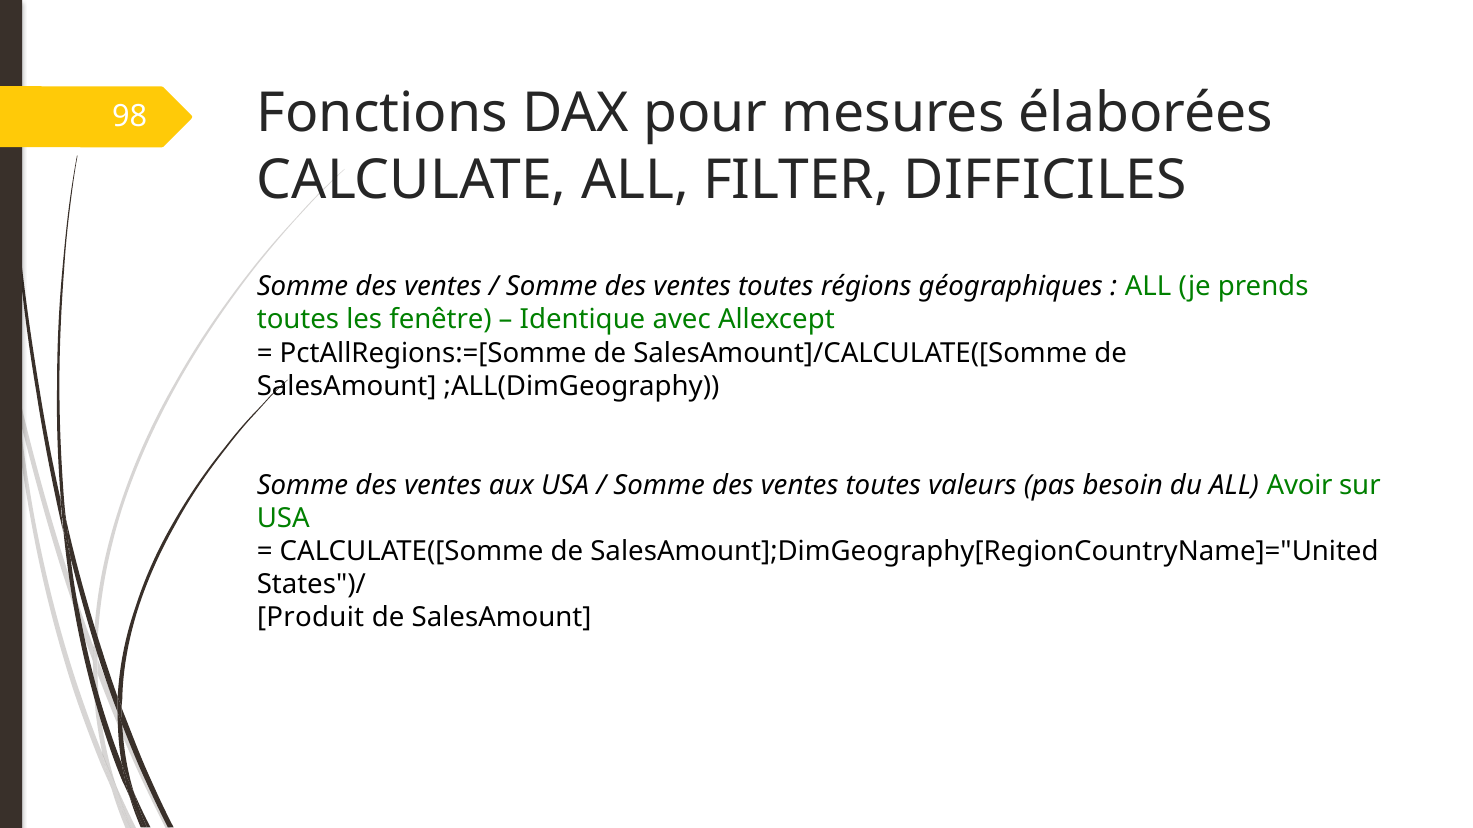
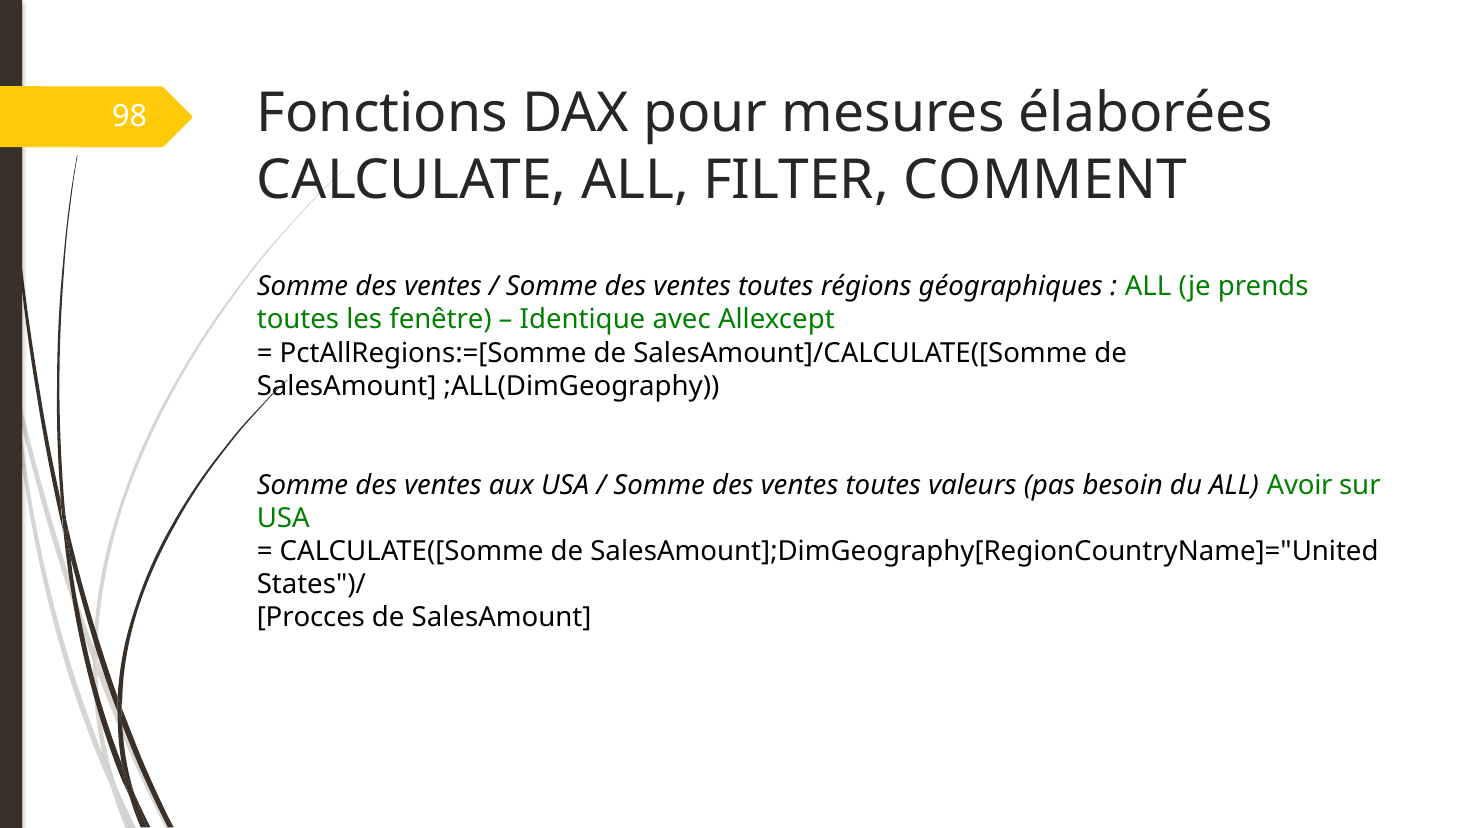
DIFFICILES: DIFFICILES -> COMMENT (1045, 180)
Produit: Produit -> Procces (311, 618)
